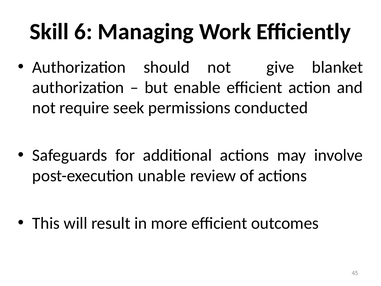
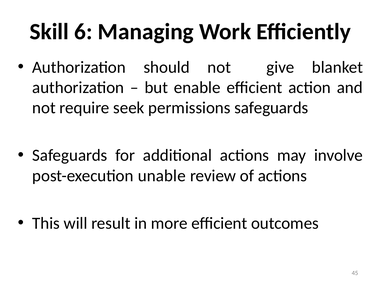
permissions conducted: conducted -> safeguards (271, 108)
